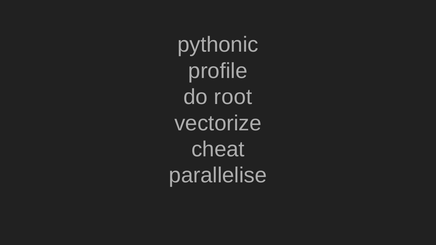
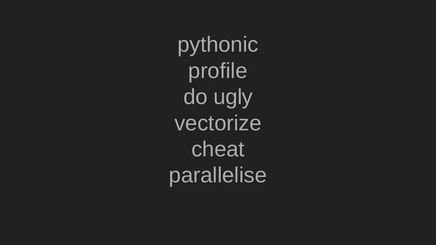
root: root -> ugly (233, 97)
